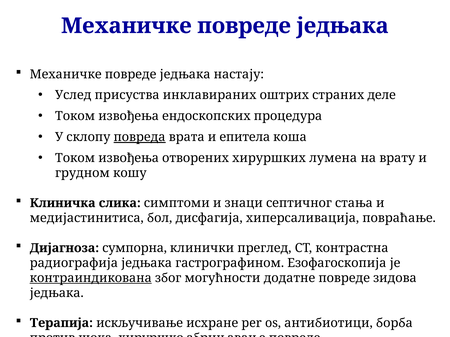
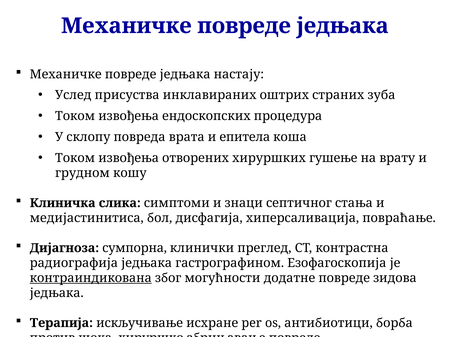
деле: деле -> зуба (381, 95)
повреда underline: present -> none (140, 137)
лумена: лумена -> гушење (333, 158)
